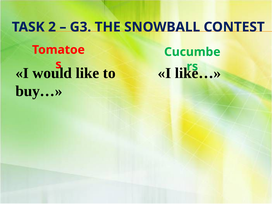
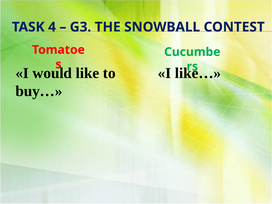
2: 2 -> 4 (52, 27)
